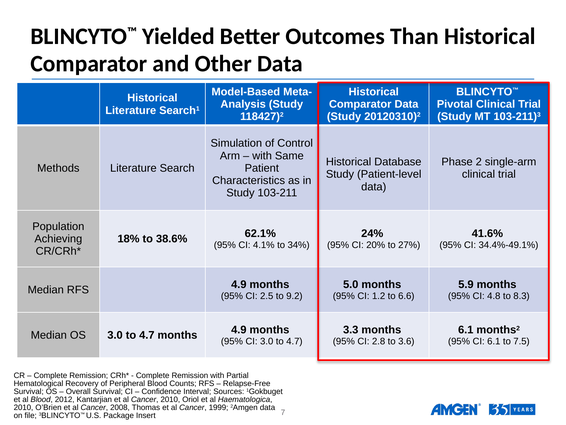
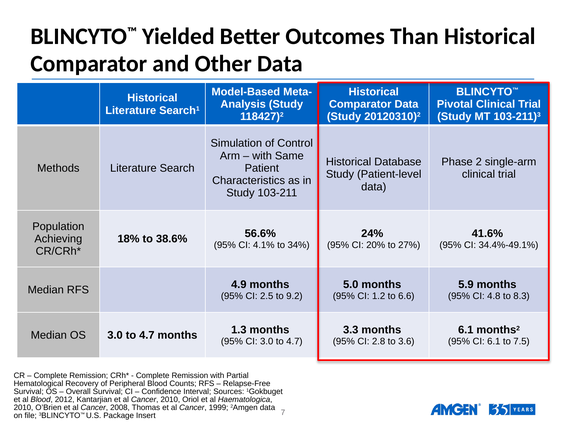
62.1%: 62.1% -> 56.6% (260, 233)
months 4.9: 4.9 -> 1.3 (239, 330)
